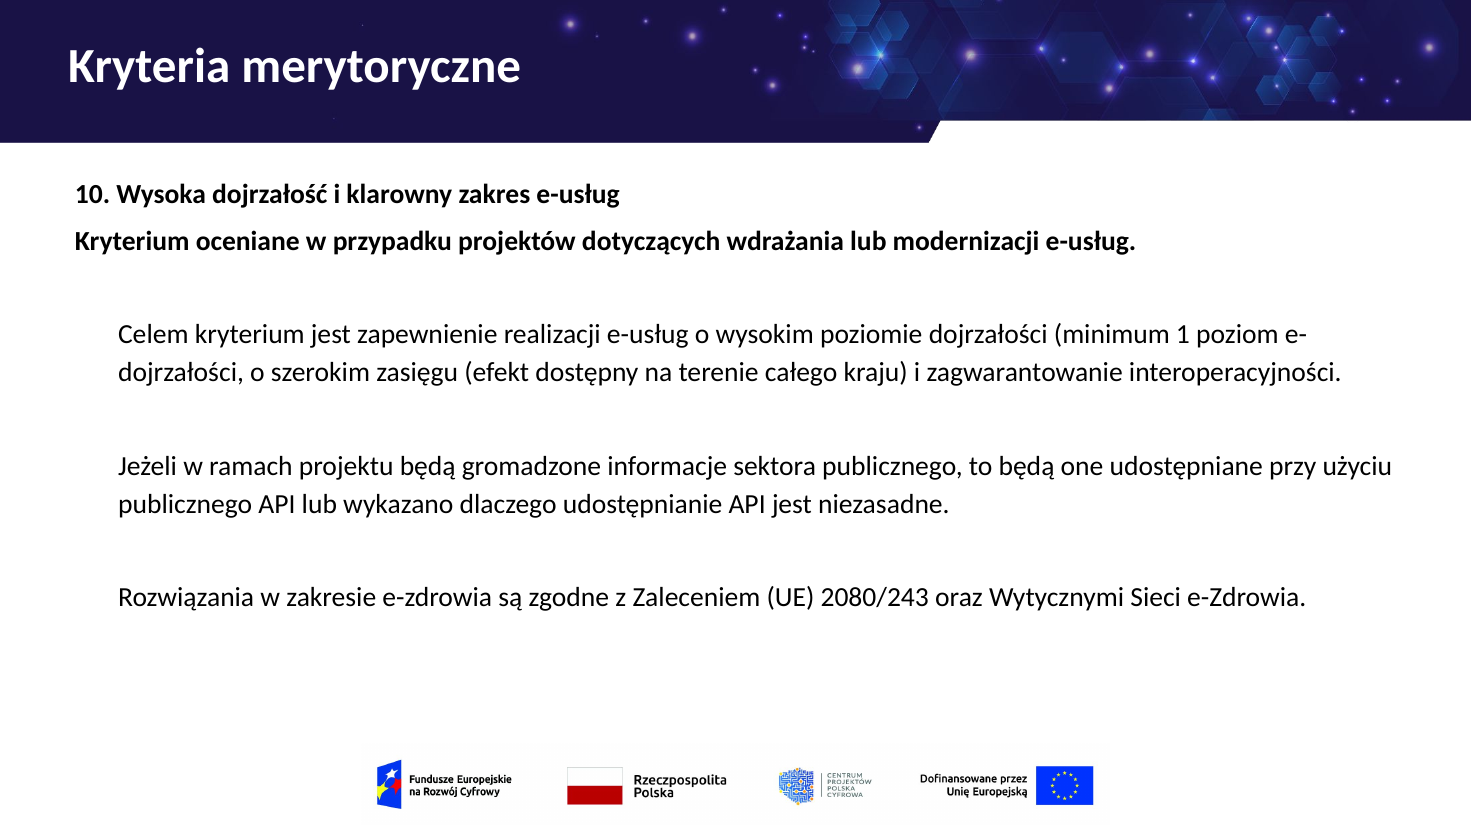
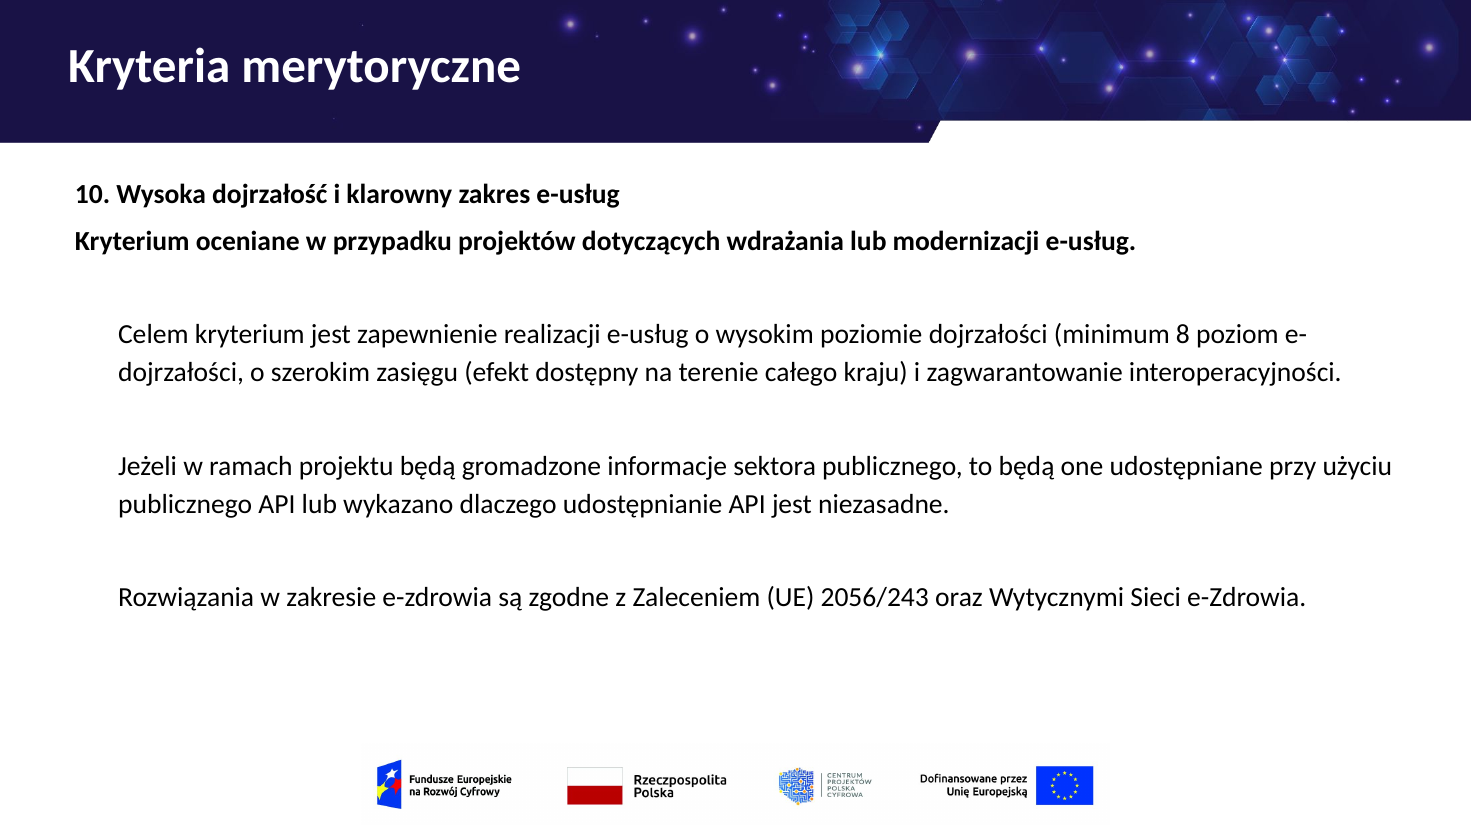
1: 1 -> 8 (1183, 335)
2080/243: 2080/243 -> 2056/243 (875, 598)
